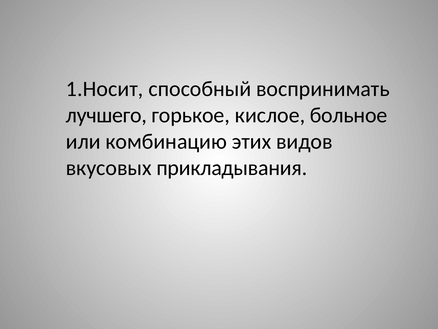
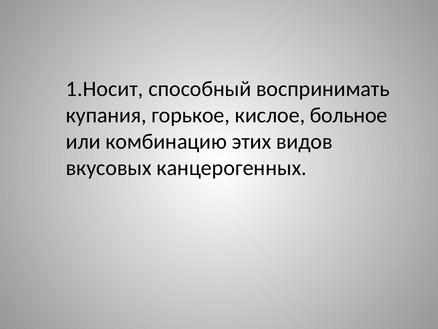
лучшего: лучшего -> купания (106, 115)
прикладывания: прикладывания -> канцерогенных (232, 168)
